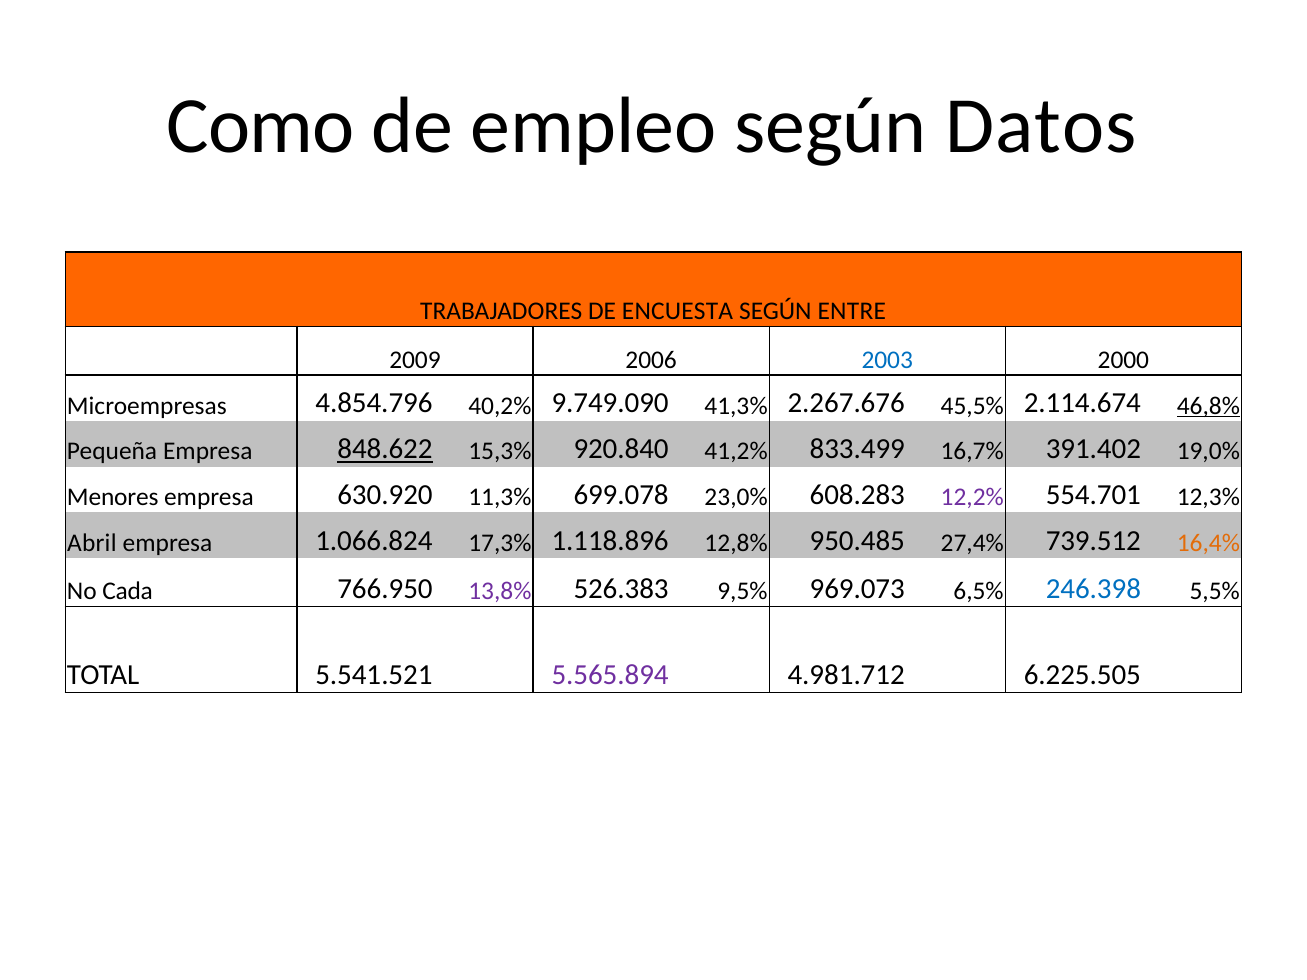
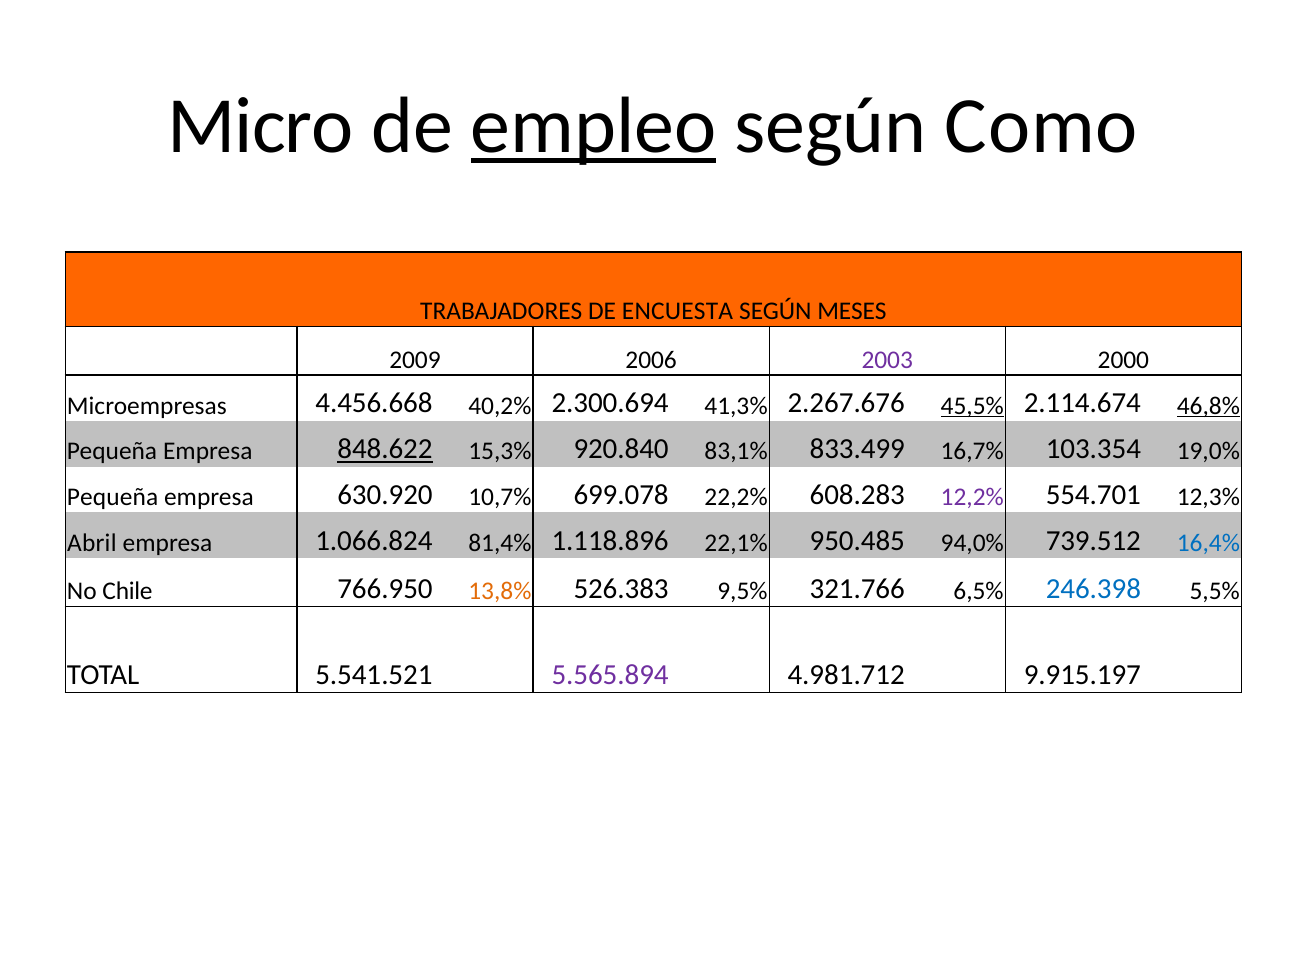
Como: Como -> Micro (261, 127)
empleo underline: none -> present (594, 127)
Datos: Datos -> Como (1041, 127)
ENTRE: ENTRE -> MESES (852, 311)
2003 colour: blue -> purple (887, 360)
4.854.796: 4.854.796 -> 4.456.668 (374, 403)
9.749.090: 9.749.090 -> 2.300.694 (610, 403)
45,5% underline: none -> present (972, 406)
41,2%: 41,2% -> 83,1% (736, 452)
391.402: 391.402 -> 103.354 (1093, 449)
Menores: Menores -> Pequeña (113, 497)
11,3%: 11,3% -> 10,7% (500, 497)
23,0%: 23,0% -> 22,2% (736, 497)
17,3%: 17,3% -> 81,4% (500, 543)
12,8%: 12,8% -> 22,1% (736, 543)
27,4%: 27,4% -> 94,0% (972, 543)
16,4% colour: orange -> blue (1208, 543)
Cada: Cada -> Chile (128, 592)
13,8% colour: purple -> orange (500, 592)
969.073: 969.073 -> 321.766 (857, 589)
6.225.505: 6.225.505 -> 9.915.197 (1082, 675)
